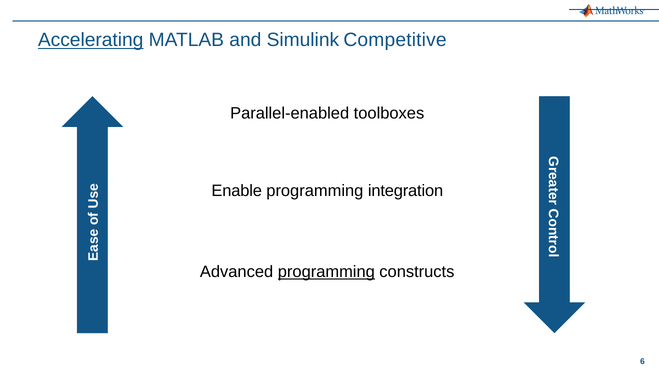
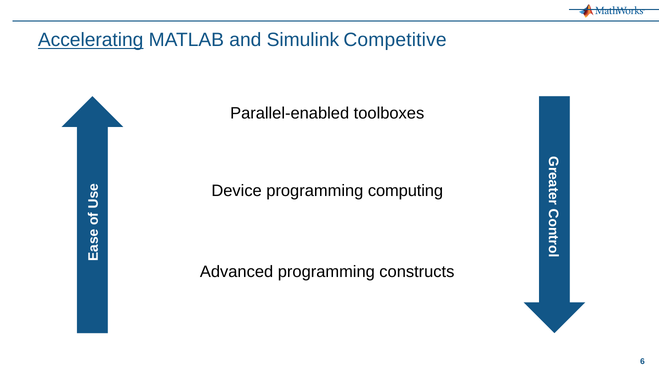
Enable: Enable -> Device (237, 191)
integration: integration -> computing (406, 191)
programming underline: present -> none (326, 271)
